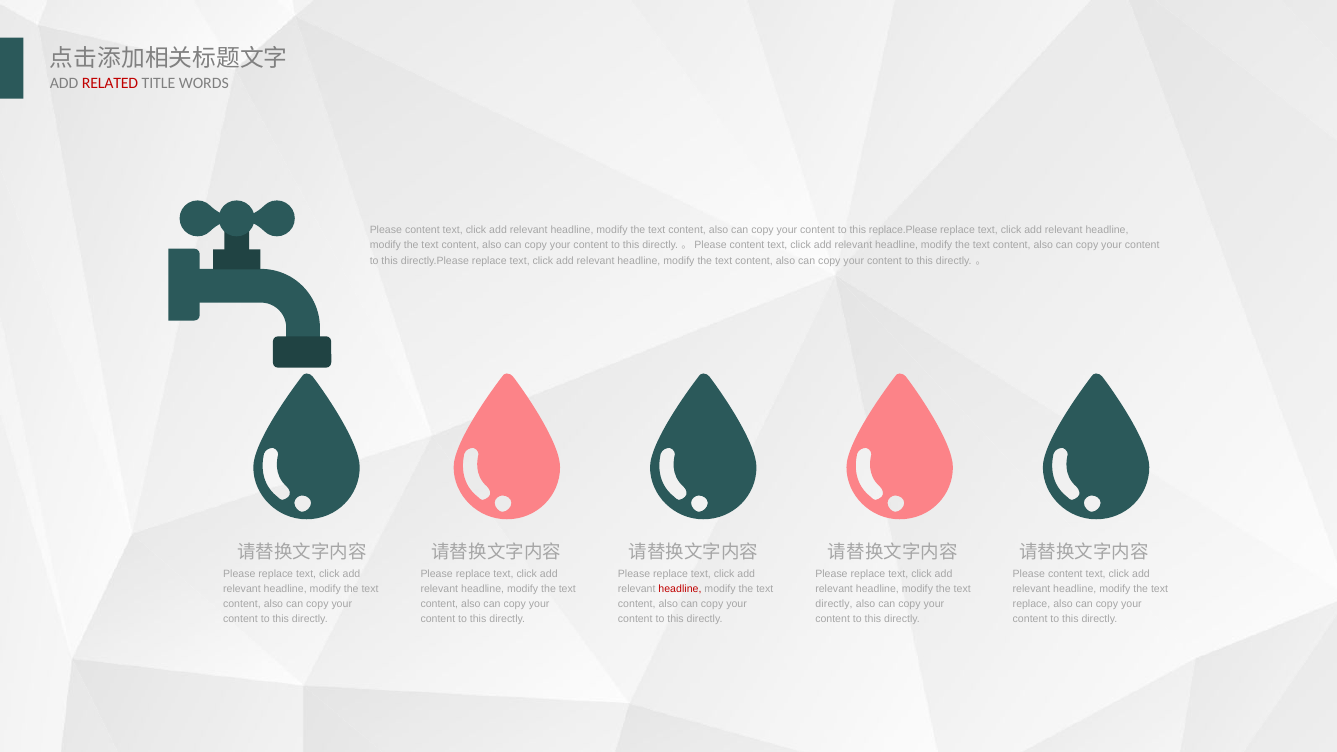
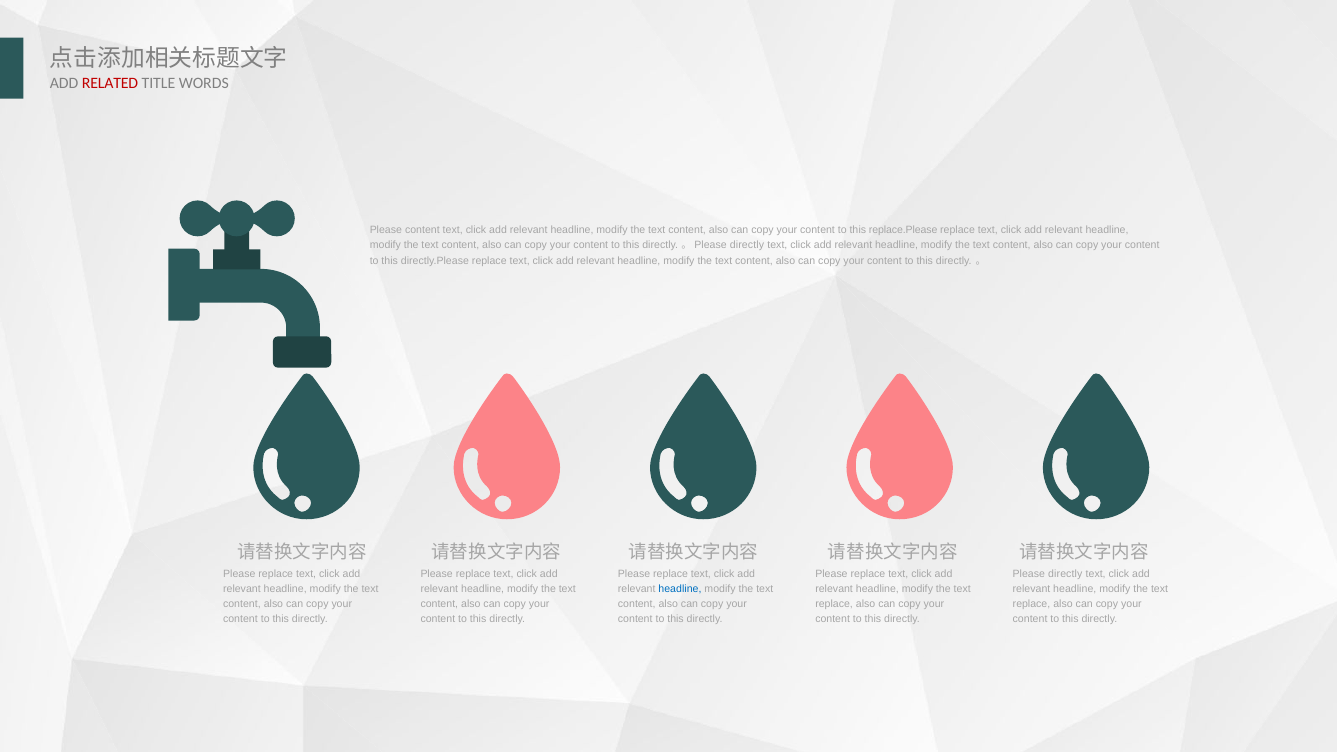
content: content -> directly (747, 246)
content: content -> directly (1065, 574)
headline colour: red -> blue (680, 589)
directly: directly -> replace (834, 604)
